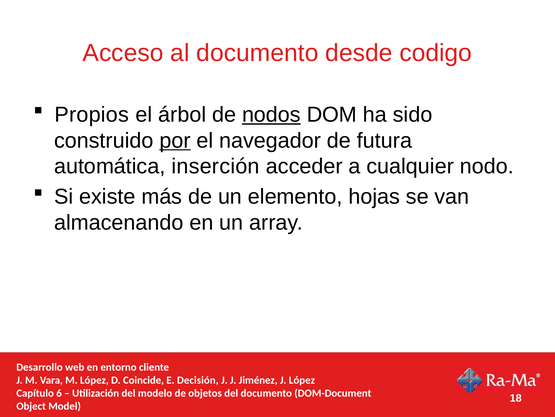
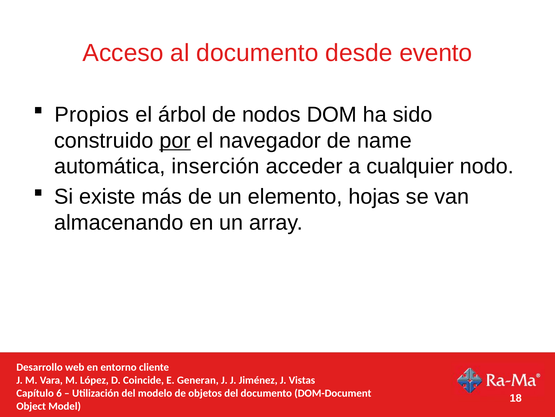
codigo: codigo -> evento (436, 53)
nodos underline: present -> none (271, 114)
futura: futura -> name (384, 140)
Decisión: Decisión -> Generan (198, 380)
J López: López -> Vistas (302, 380)
